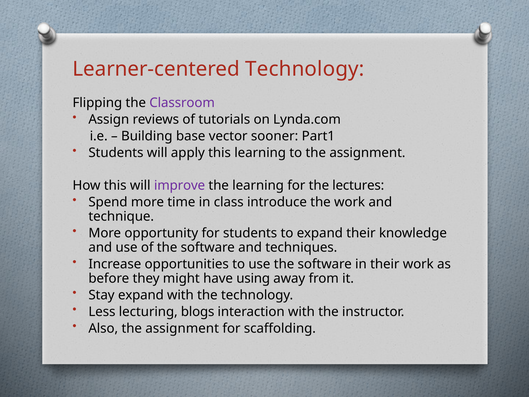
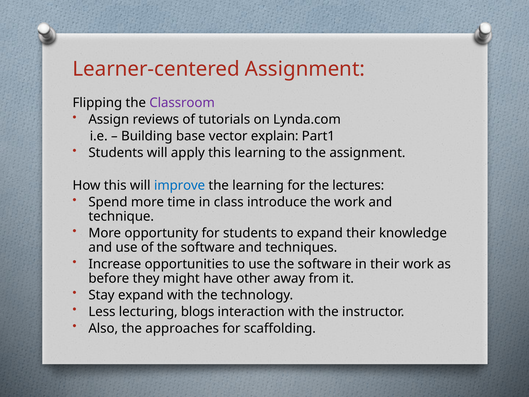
Learner-centered Technology: Technology -> Assignment (305, 69)
sooner: sooner -> explain (275, 136)
improve colour: purple -> blue (180, 185)
using: using -> other (253, 278)
Also the assignment: assignment -> approaches (182, 328)
